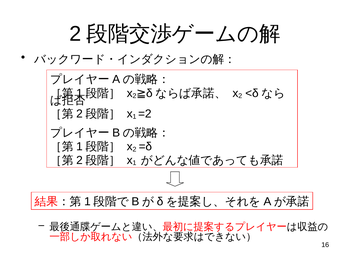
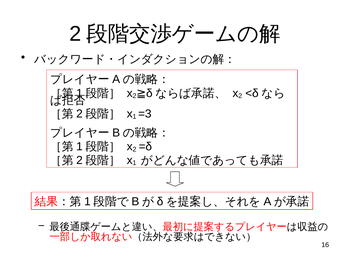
=2: =2 -> =3 (145, 114)
